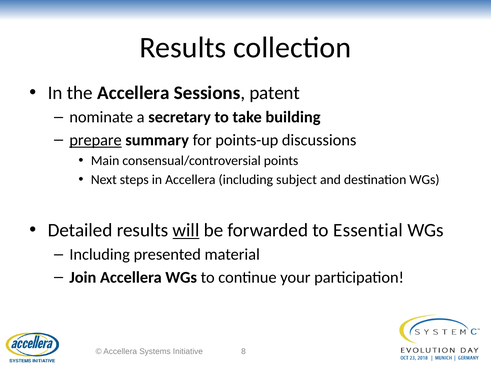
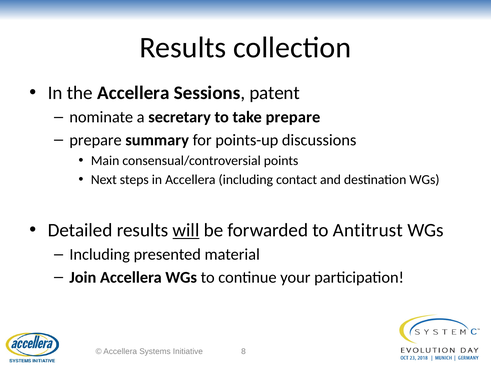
take building: building -> prepare (293, 117)
prepare underline: present -> none (96, 140)
subject: subject -> contact (297, 180)
Essential: Essential -> Antitrust (368, 230)
